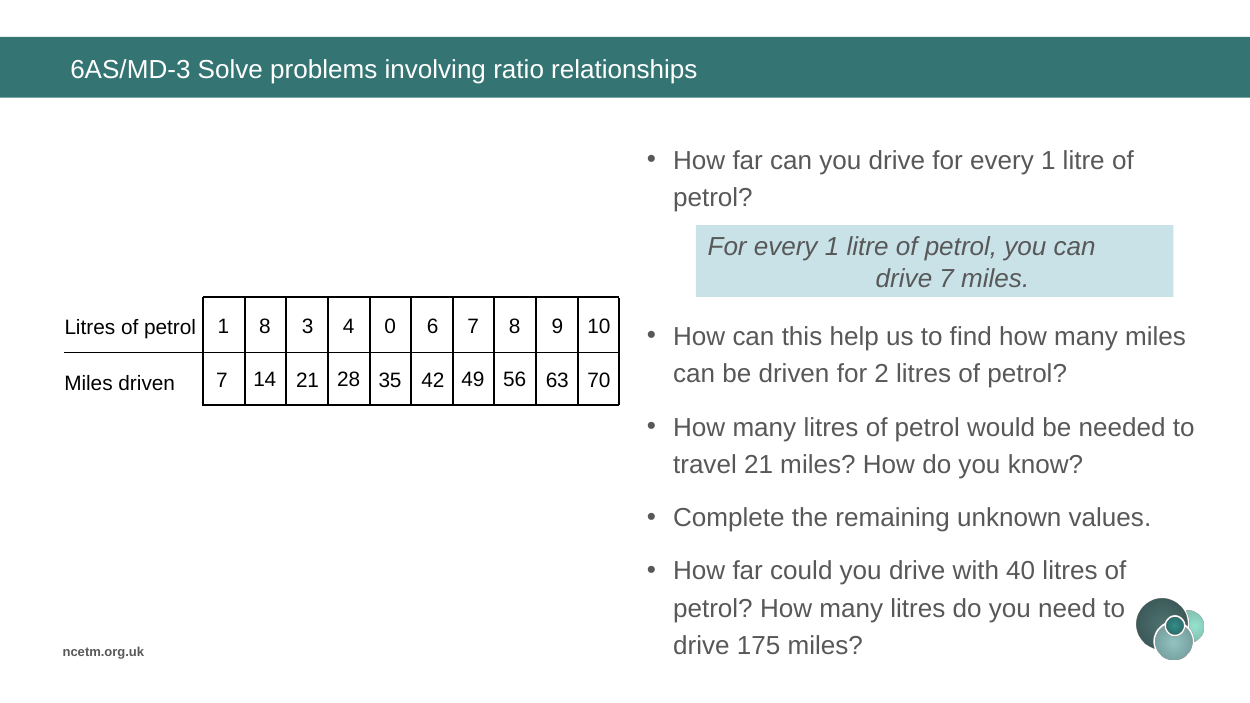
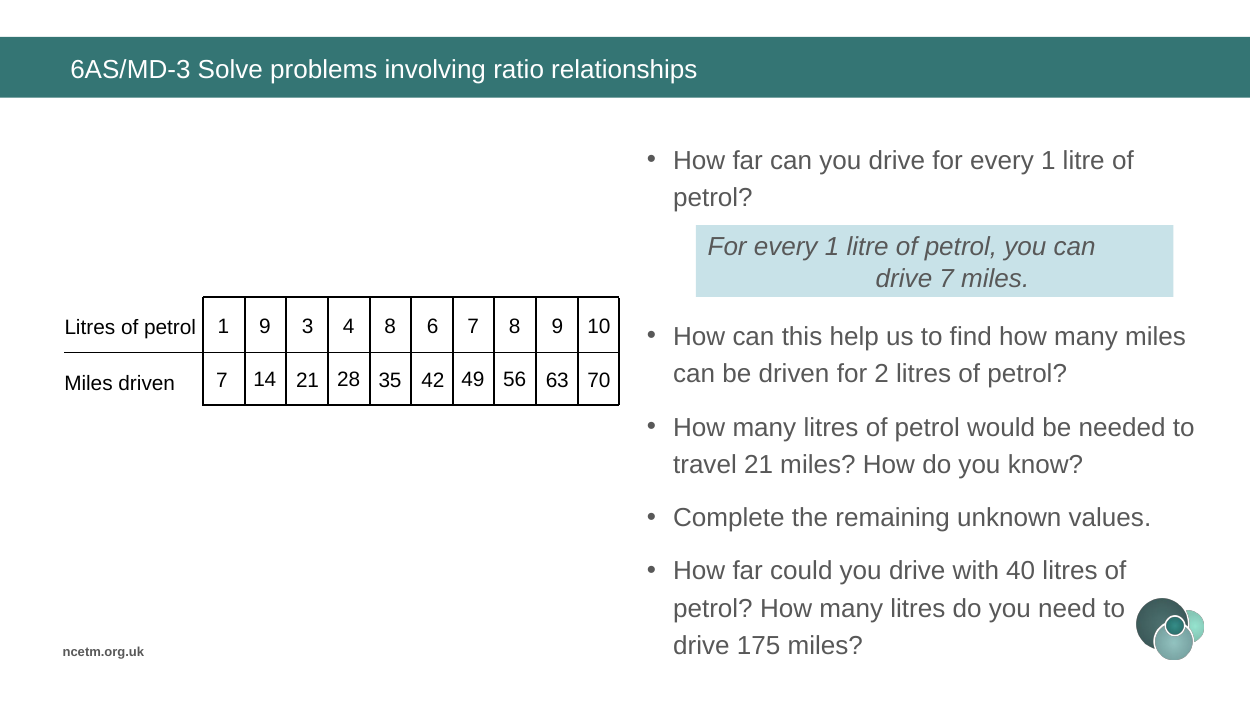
1 8: 8 -> 9 (265, 326)
3 0: 0 -> 8 (390, 327)
